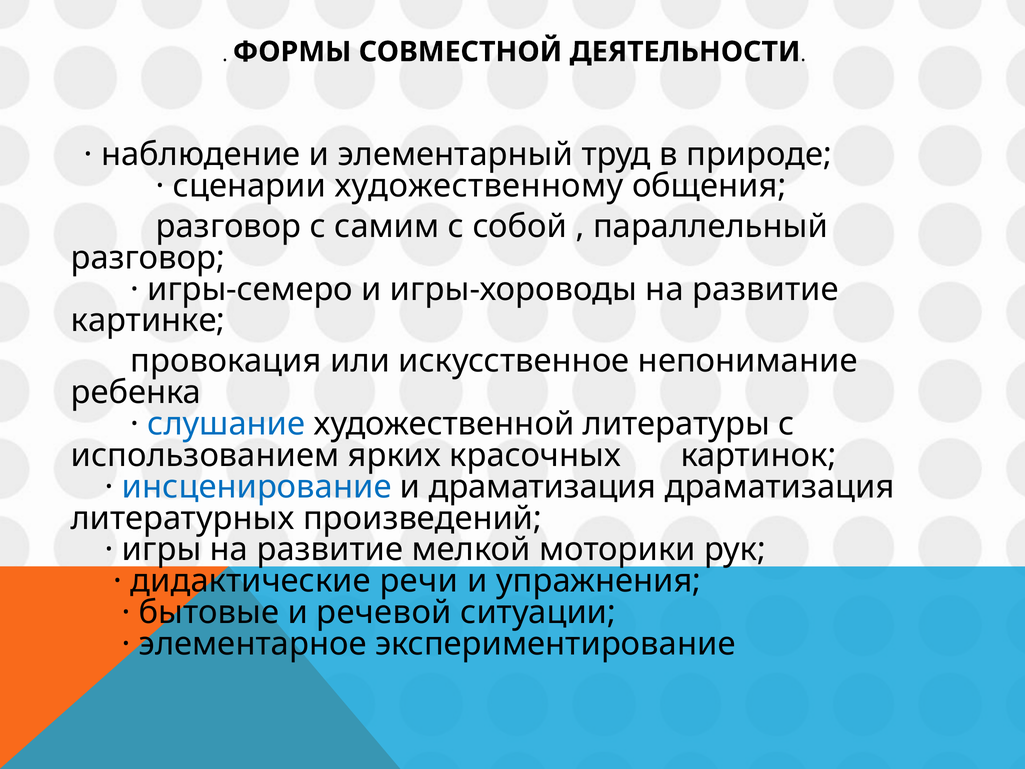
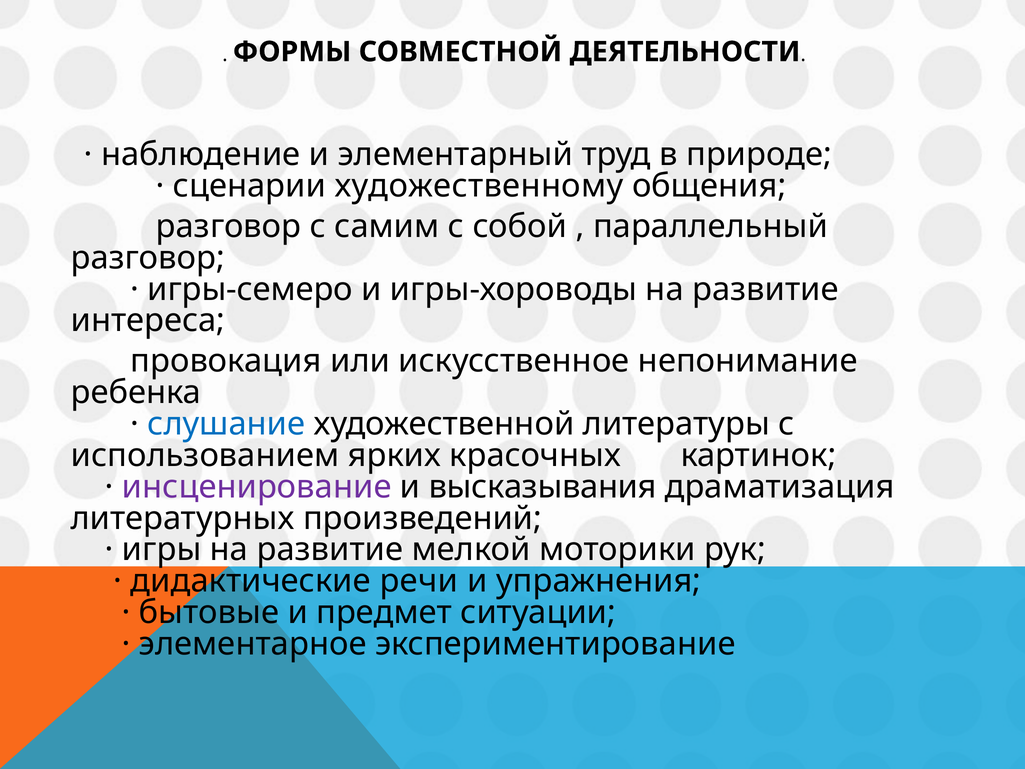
картинке: картинке -> интереса (148, 321)
инсценирование colour: blue -> purple (257, 487)
и драматизация: драматизация -> высказывания (543, 487)
речевой: речевой -> предмет (384, 612)
